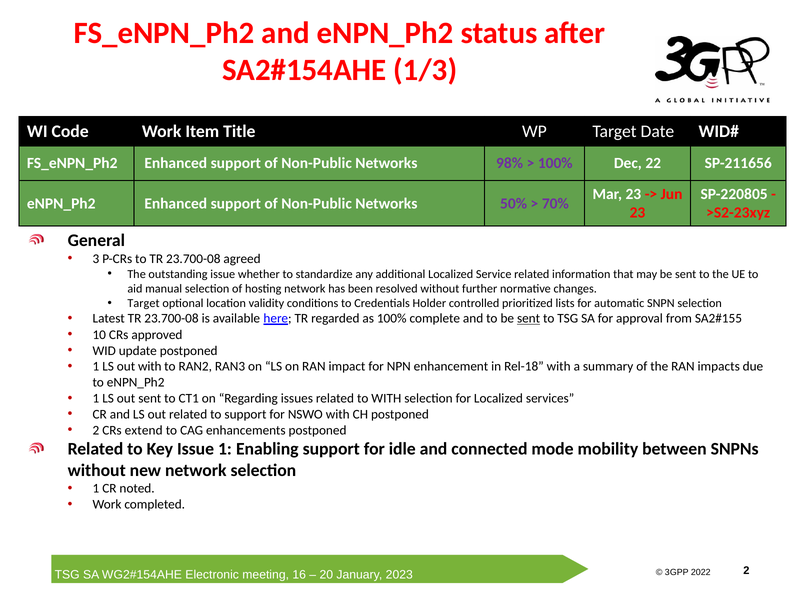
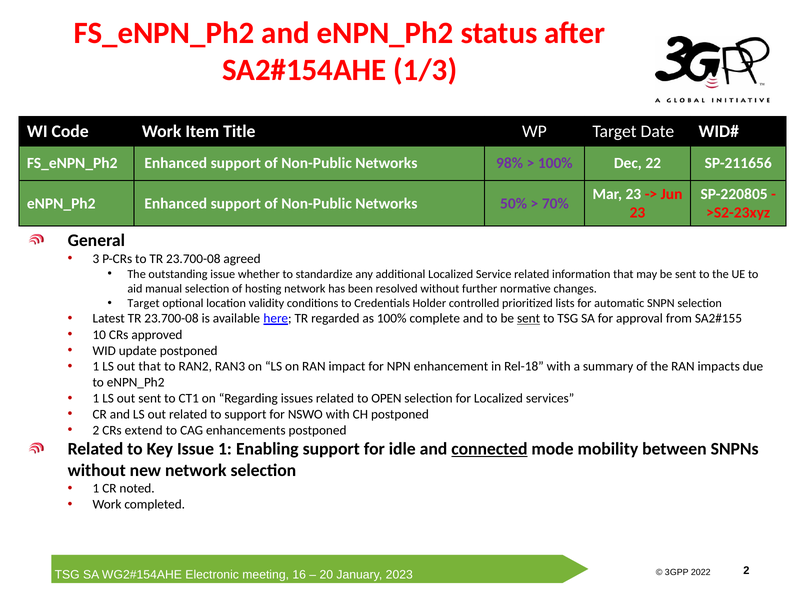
out with: with -> that (150, 367)
to WITH: WITH -> OPEN (386, 398)
connected underline: none -> present (489, 449)
